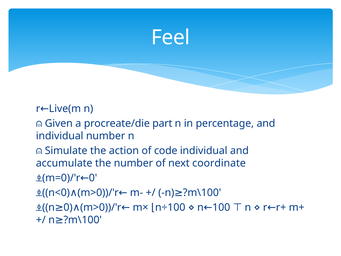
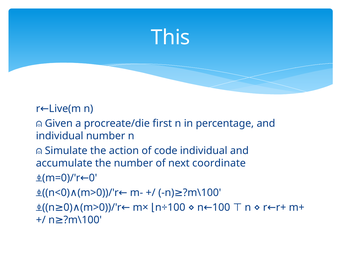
Feel: Feel -> This (171, 37)
part: part -> first (162, 123)
